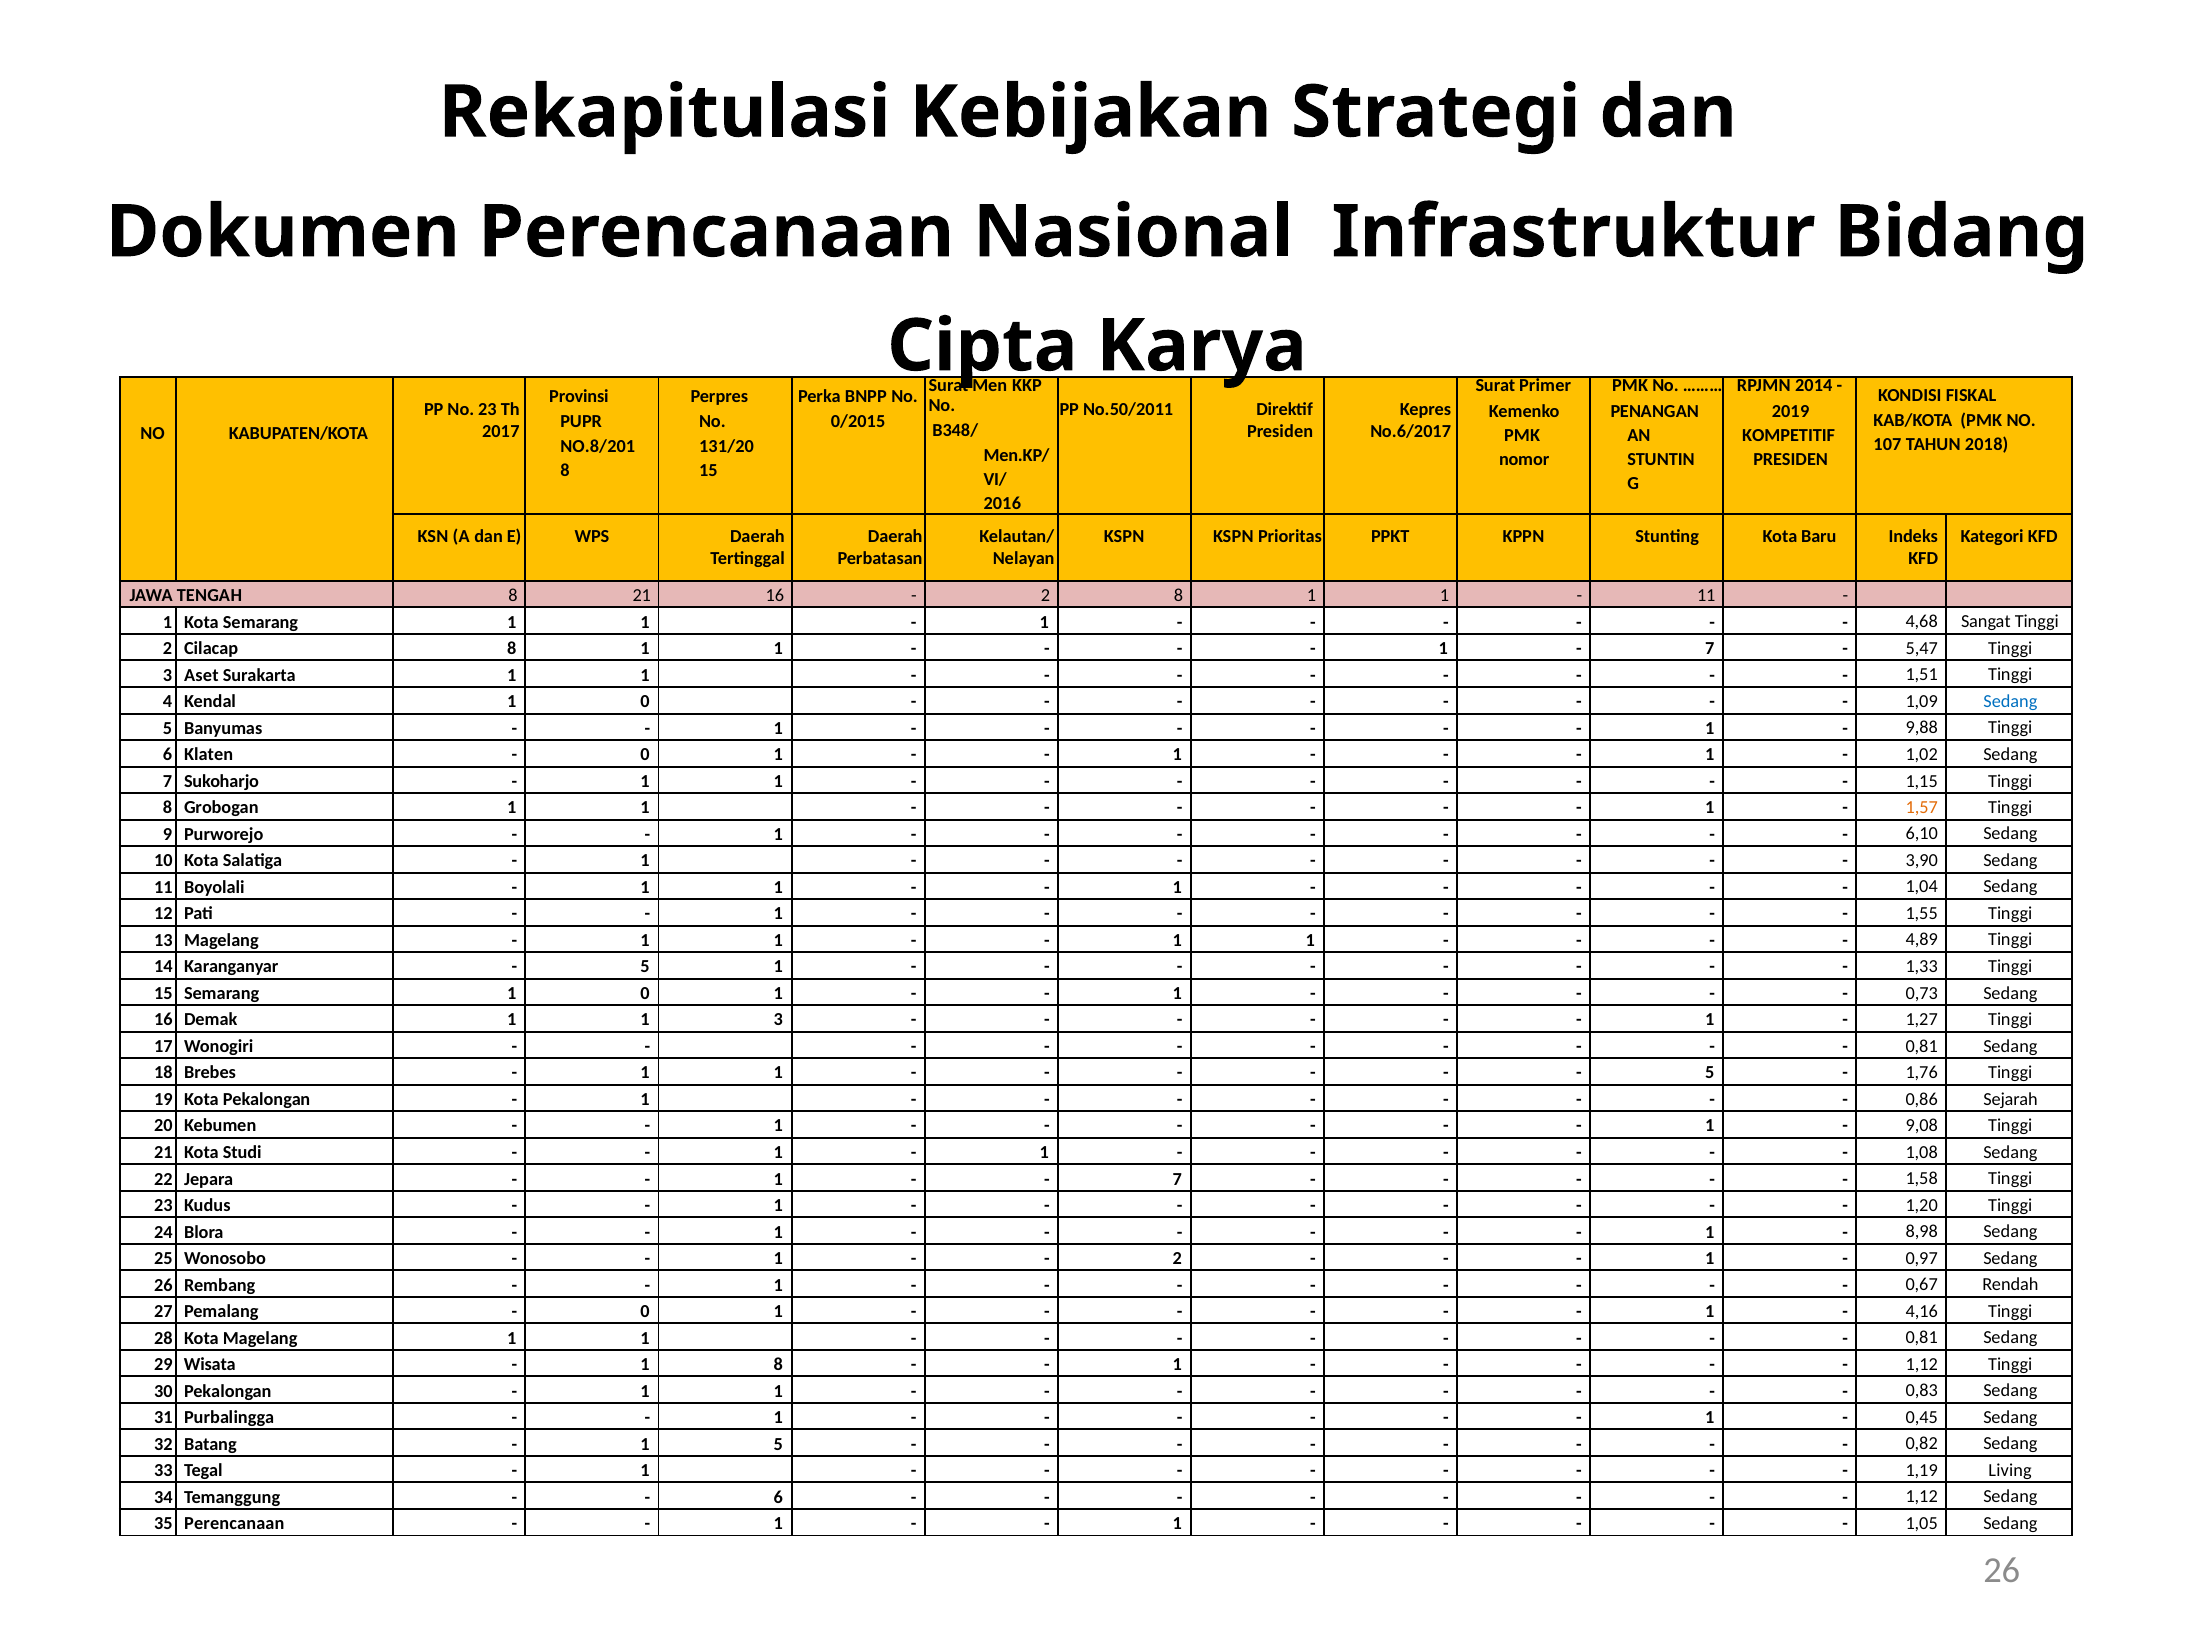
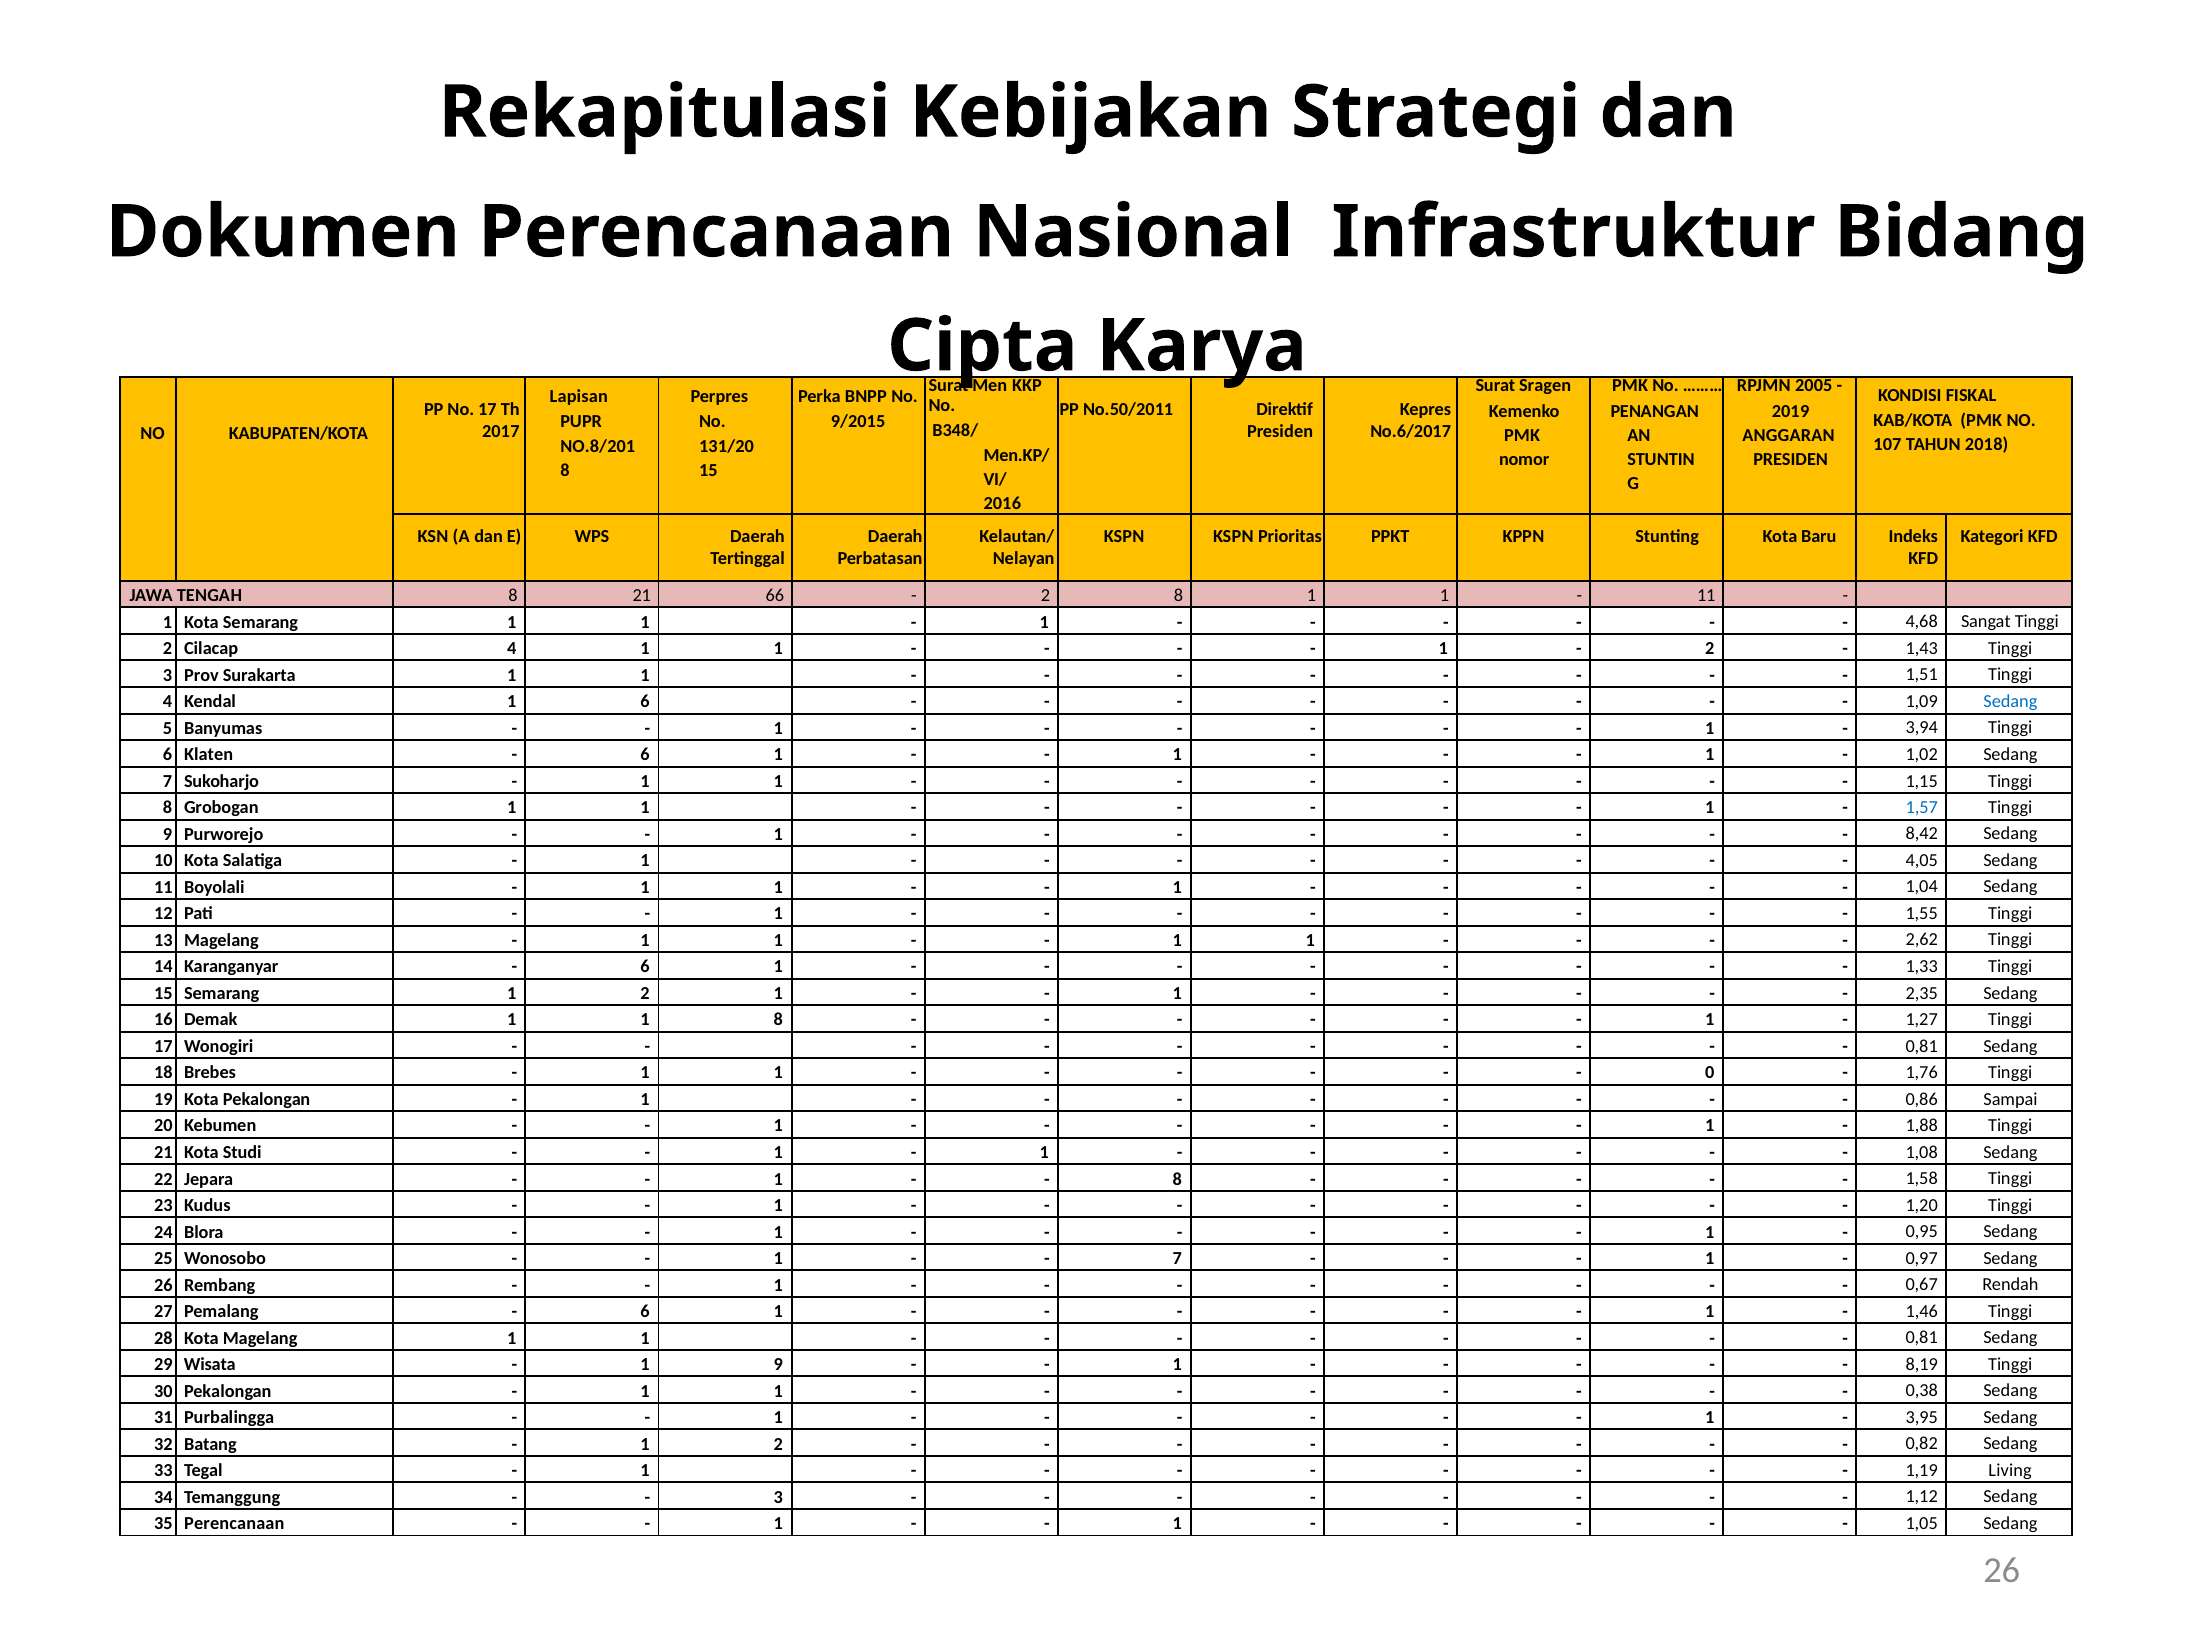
Primer: Primer -> Sragen (1545, 386)
2014: 2014 -> 2005 (1814, 386)
Provinsi: Provinsi -> Lapisan (579, 397)
No 23: 23 -> 17 (487, 409)
0/2015: 0/2015 -> 9/2015 (858, 421)
KOMPETITIF: KOMPETITIF -> ANGGARAN (1789, 435)
21 16: 16 -> 66 (775, 595)
Cilacap 8: 8 -> 4 (512, 648)
7: 7 -> 2 (1710, 648)
5,47: 5,47 -> 1,43 (1922, 648)
Aset: Aset -> Prov (201, 675)
Kendal 1 0: 0 -> 6 (645, 702)
9,88: 9,88 -> 3,94 (1922, 728)
0: 0 -> 6 (645, 755)
1,57 colour: orange -> blue (1922, 807)
6,10: 6,10 -> 8,42 (1922, 834)
3,90: 3,90 -> 4,05 (1922, 860)
4,89: 4,89 -> 2,62 (1922, 940)
5: 5 -> 6 (645, 967)
Semarang 1 0: 0 -> 2 (645, 993)
0,73: 0,73 -> 2,35 (1922, 993)
1 3: 3 -> 8 (778, 1020)
5: 5 -> 0 (1710, 1073)
Sejarah: Sejarah -> Sampai (2010, 1099)
9,08: 9,08 -> 1,88 (1922, 1126)
7: 7 -> 8 (1177, 1179)
8,98: 8,98 -> 0,95 (1922, 1232)
2: 2 -> 7 (1177, 1258)
0: 0 -> 6 (645, 1311)
4,16: 4,16 -> 1,46 (1922, 1311)
1 8: 8 -> 9 (778, 1364)
1,12: 1,12 -> 8,19 (1922, 1364)
0,83: 0,83 -> 0,38 (1922, 1391)
0,45: 0,45 -> 3,95 (1922, 1417)
5: 5 -> 2 (778, 1444)
6: 6 -> 3 (778, 1497)
